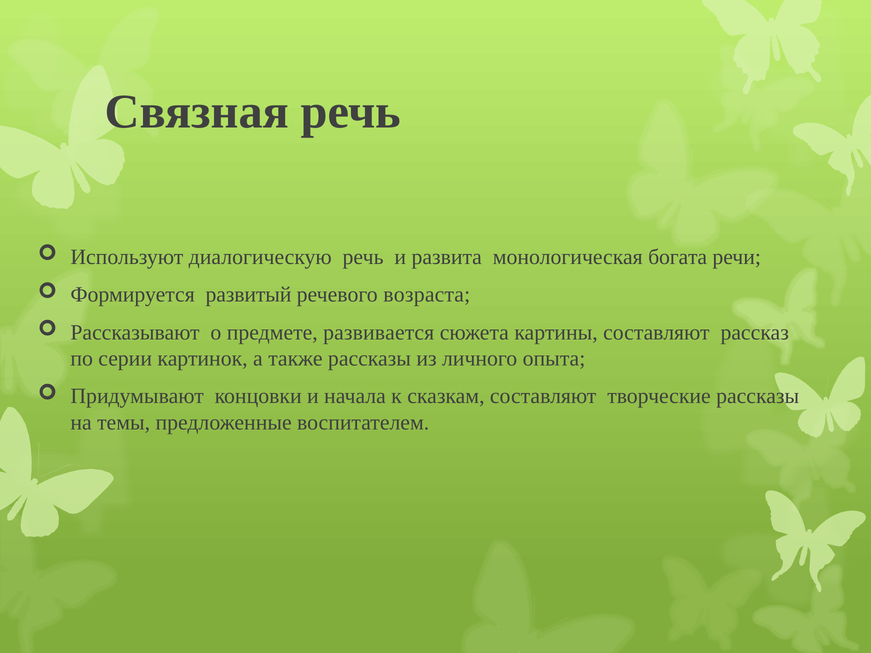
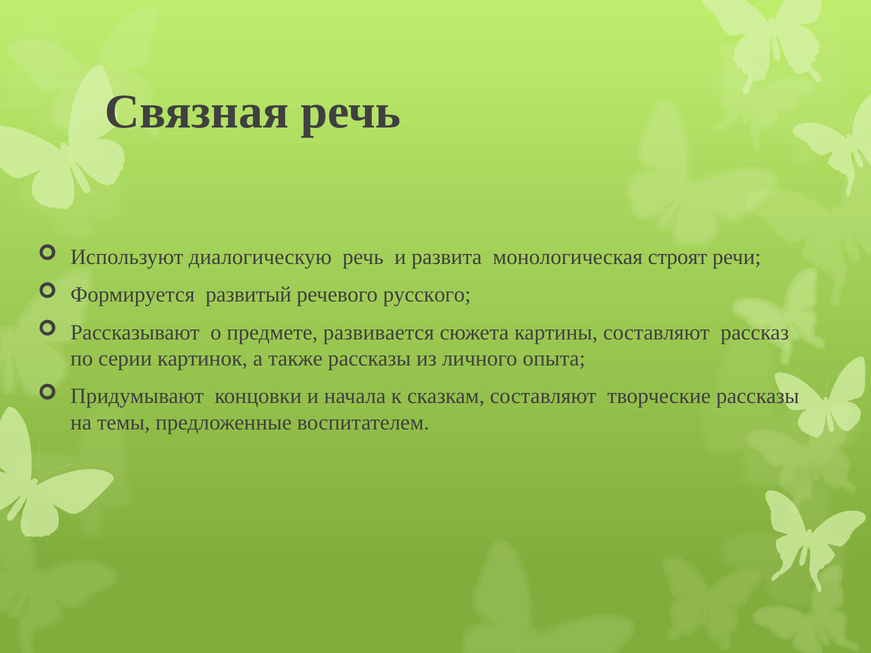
богата: богата -> строят (678, 257)
возраста: возраста -> русского (427, 295)
